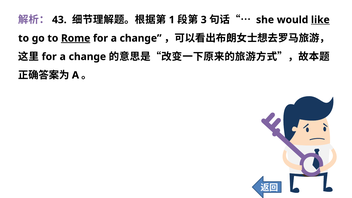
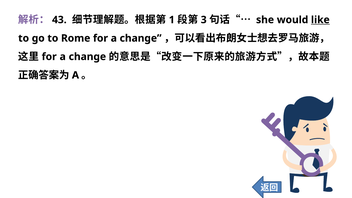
Rome underline: present -> none (76, 38)
